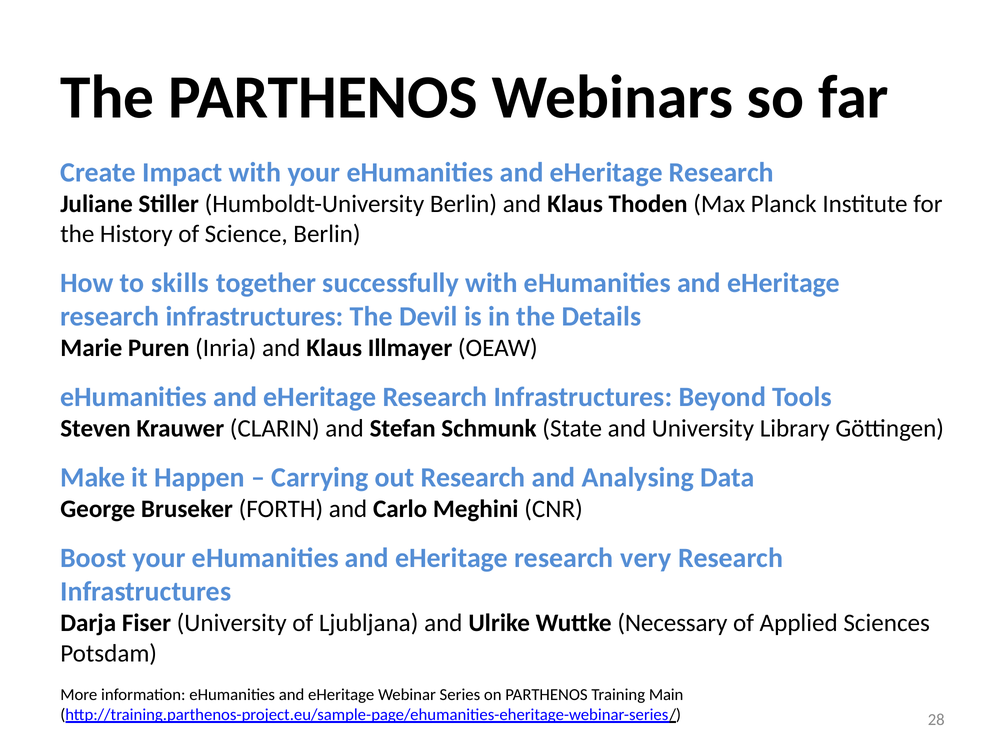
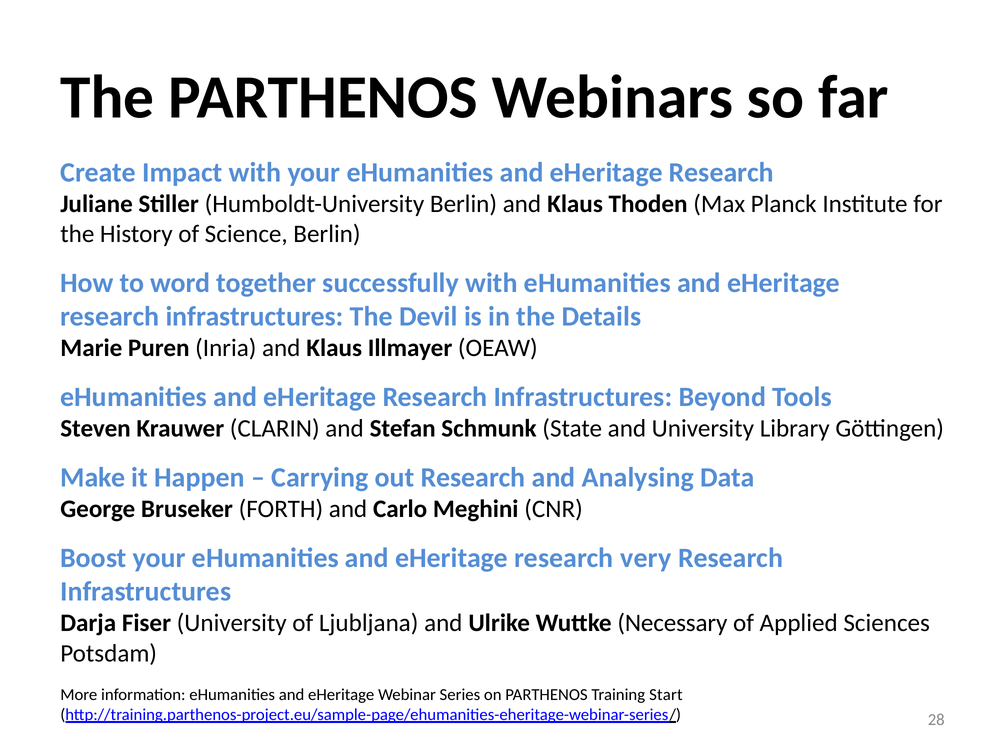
skills: skills -> word (180, 283)
Main: Main -> Start (666, 694)
